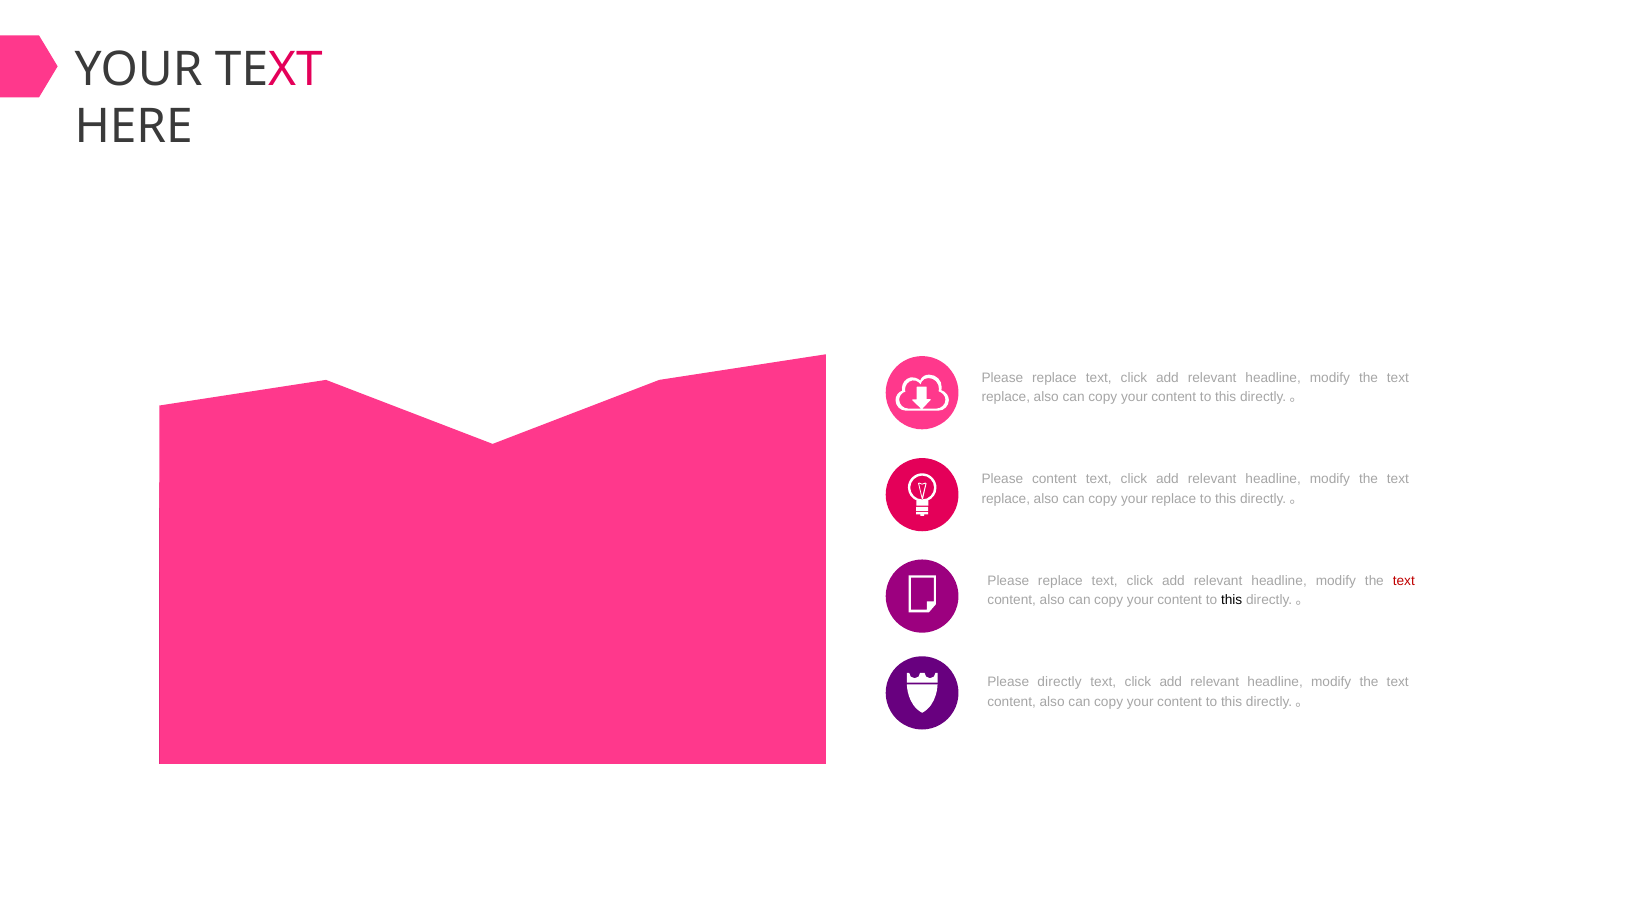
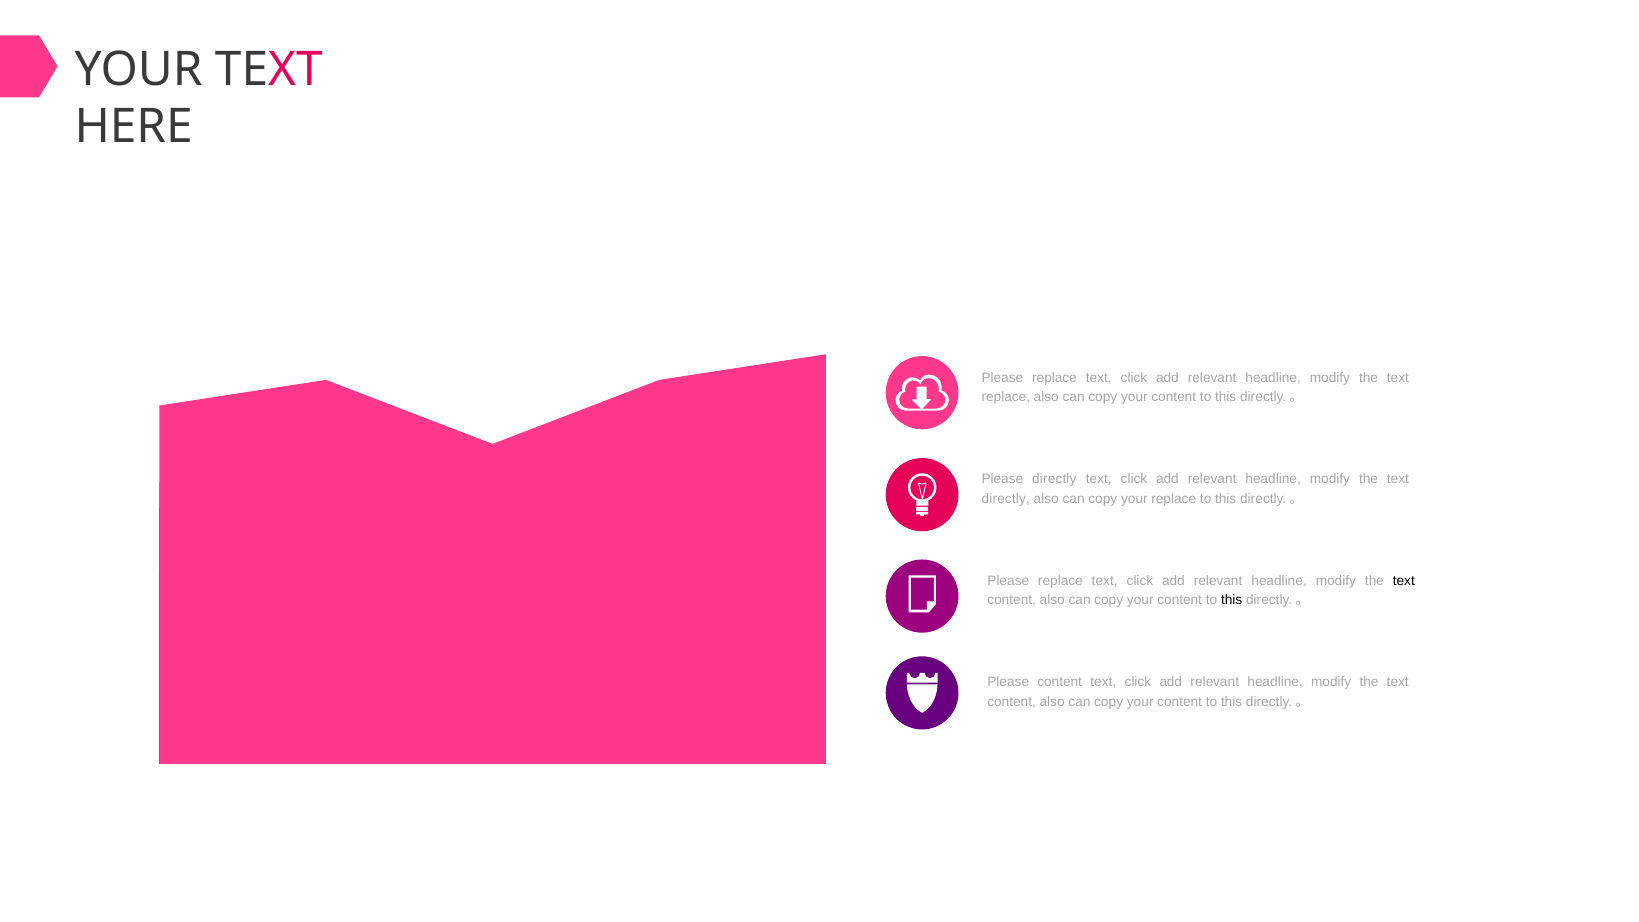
Please content: content -> directly (1054, 479)
replace: replace -> directly (1006, 499)
text colour: red -> black (1404, 580)
Please directly: directly -> content (1060, 682)
